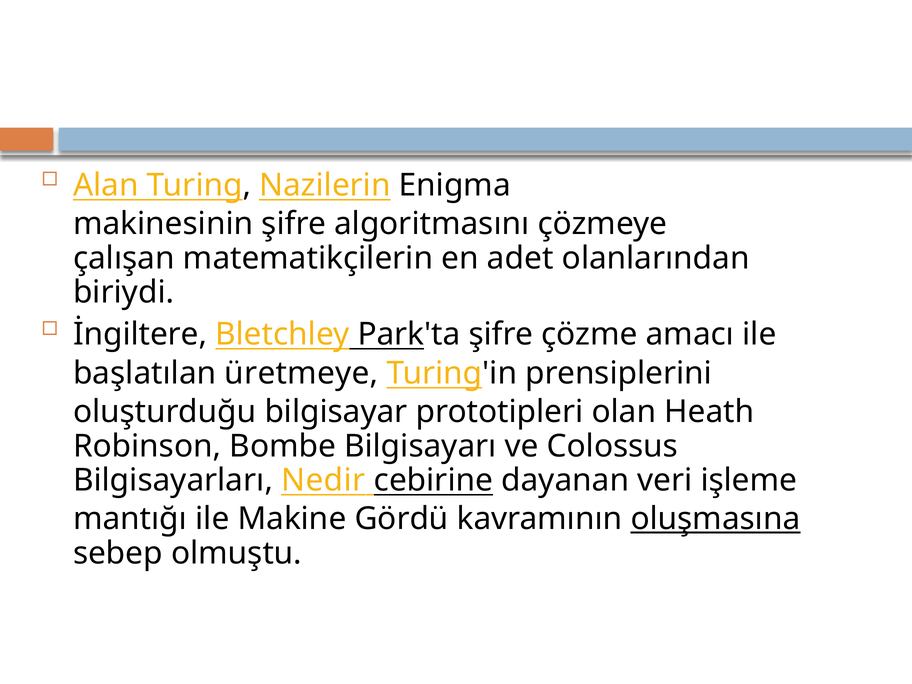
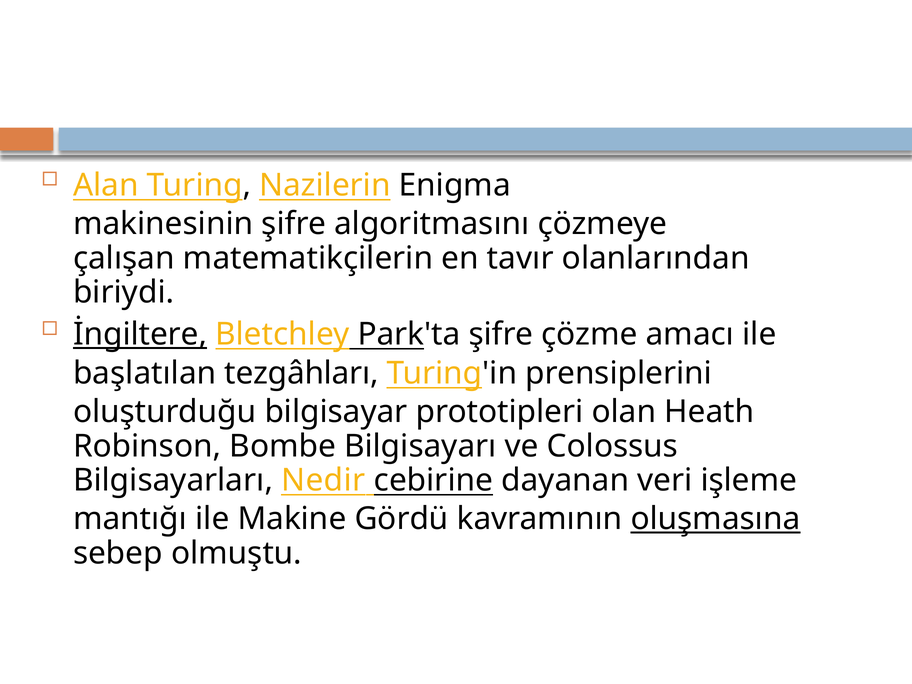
adet: adet -> tavır (520, 258)
İngiltere underline: none -> present (140, 335)
üretmeye: üretmeye -> tezgâhları (302, 373)
